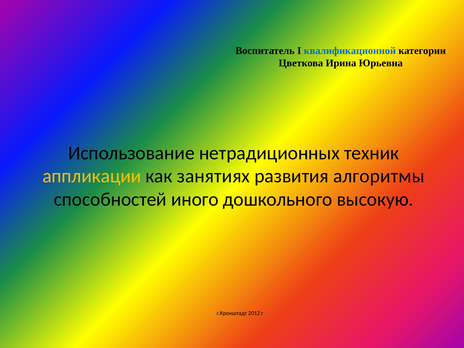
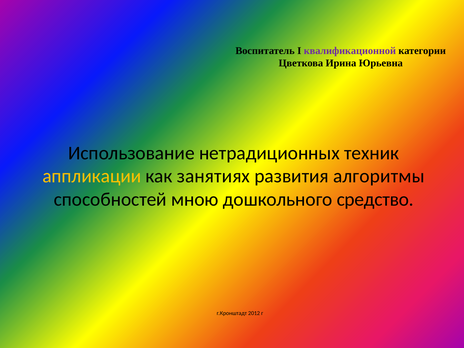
квалификационной colour: blue -> purple (350, 51)
иного: иного -> мною (195, 199)
высокую: высокую -> средство (375, 199)
